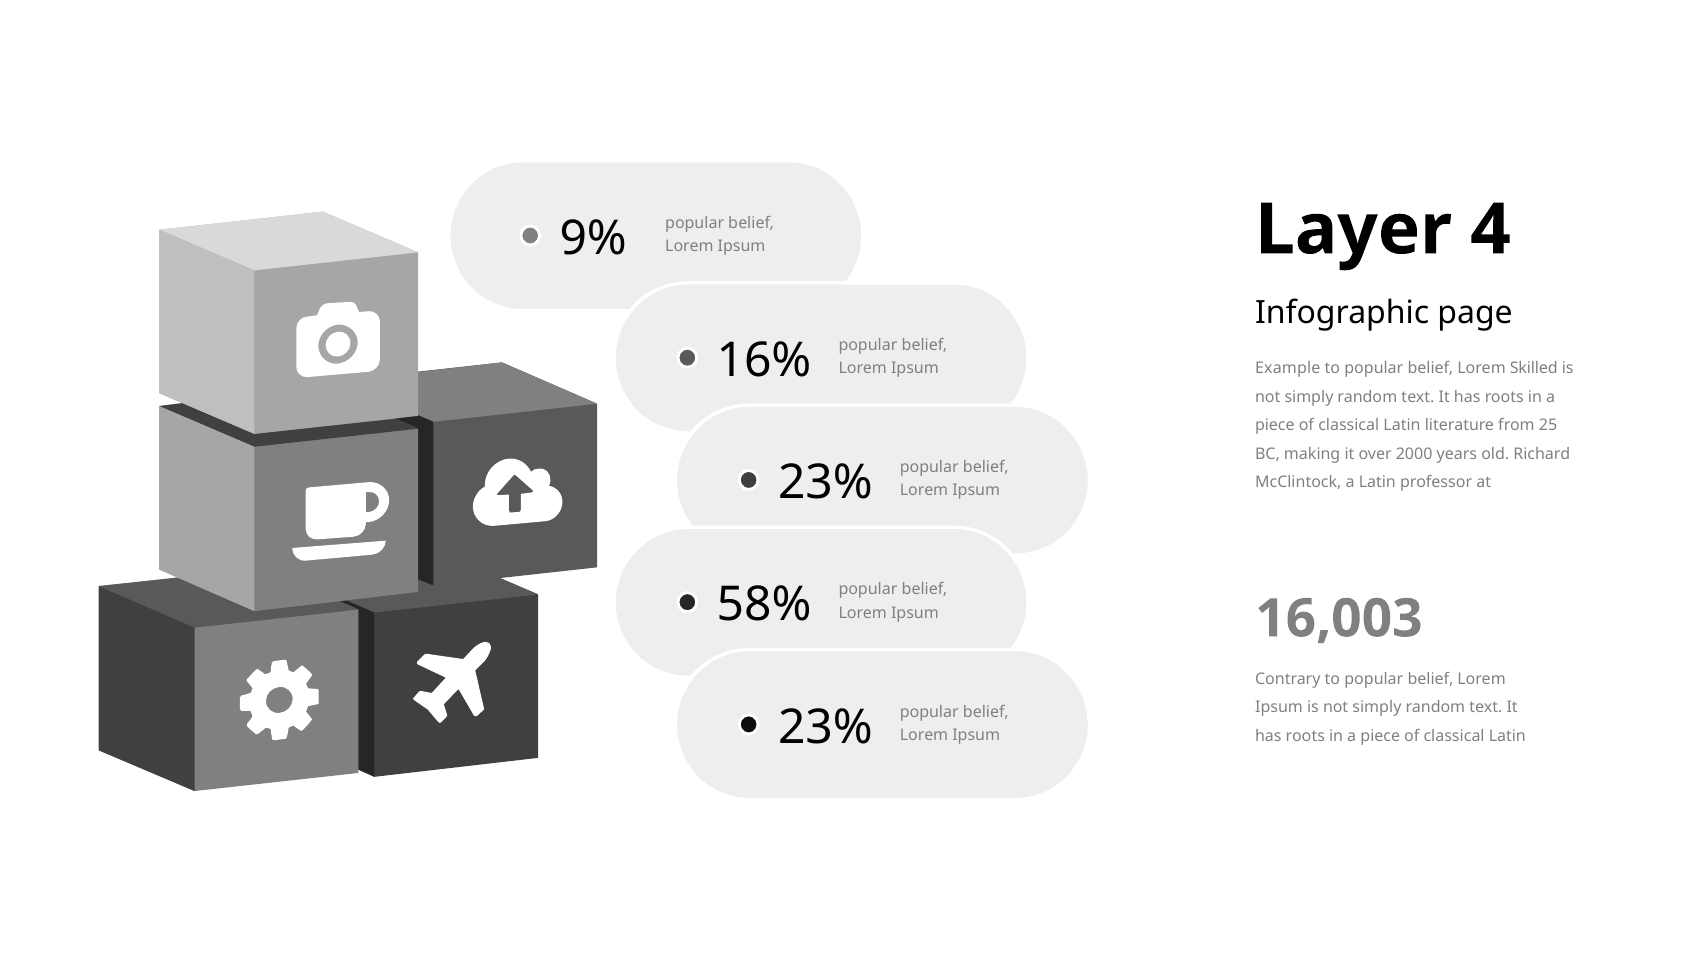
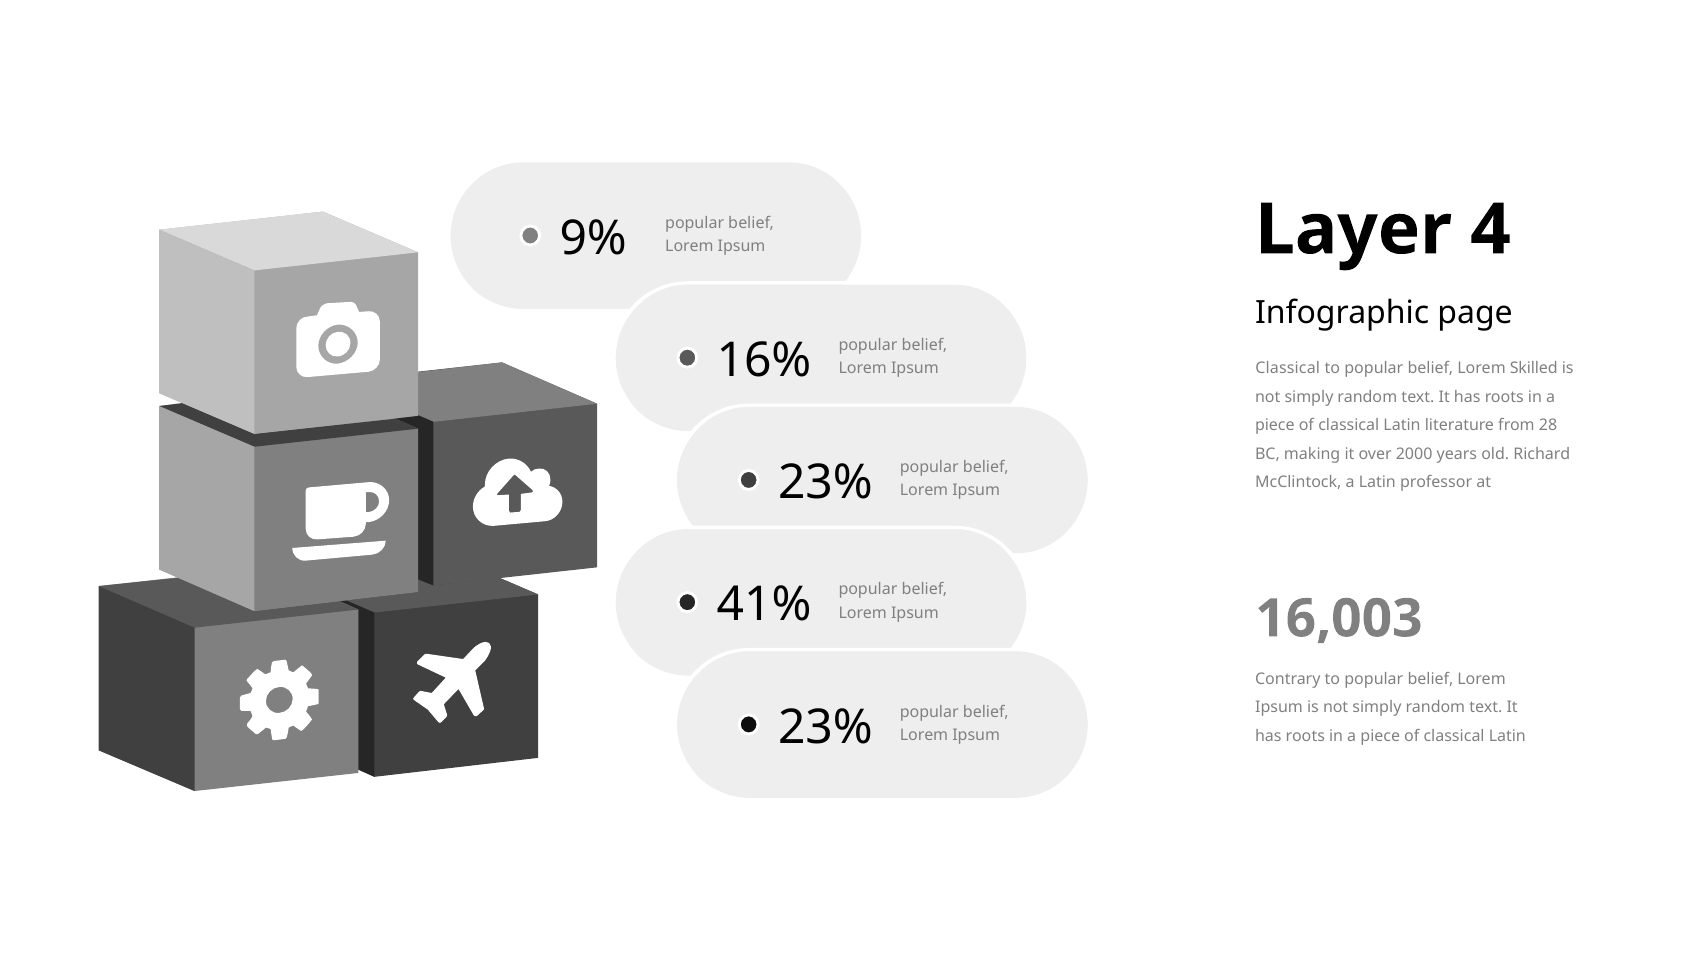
Example: Example -> Classical (1288, 368)
25: 25 -> 28 (1548, 425)
58%: 58% -> 41% (764, 605)
